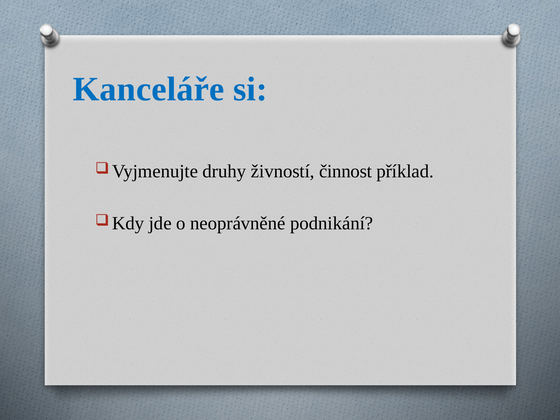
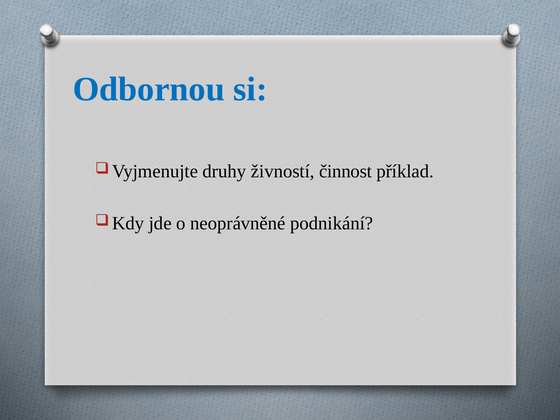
Kanceláře: Kanceláře -> Odbornou (149, 89)
